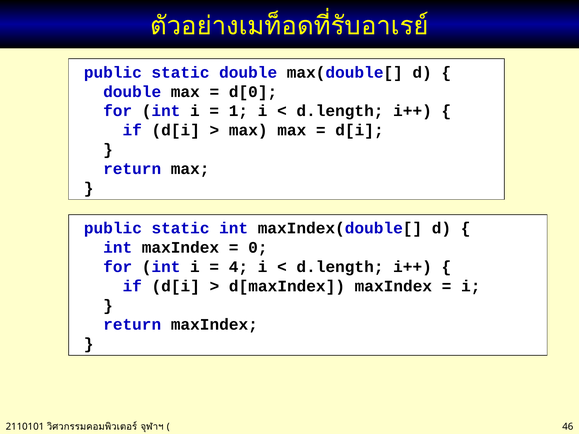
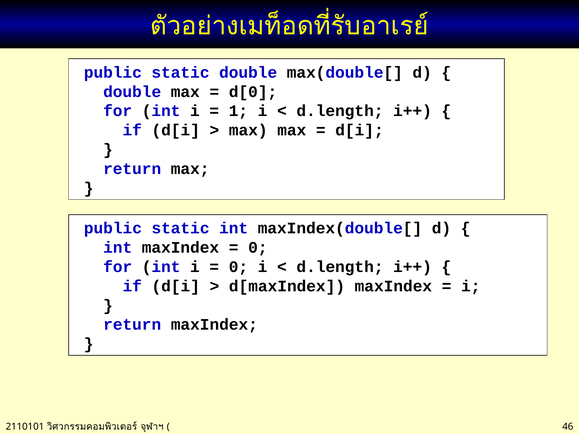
4: 4 -> 0 (238, 267)
